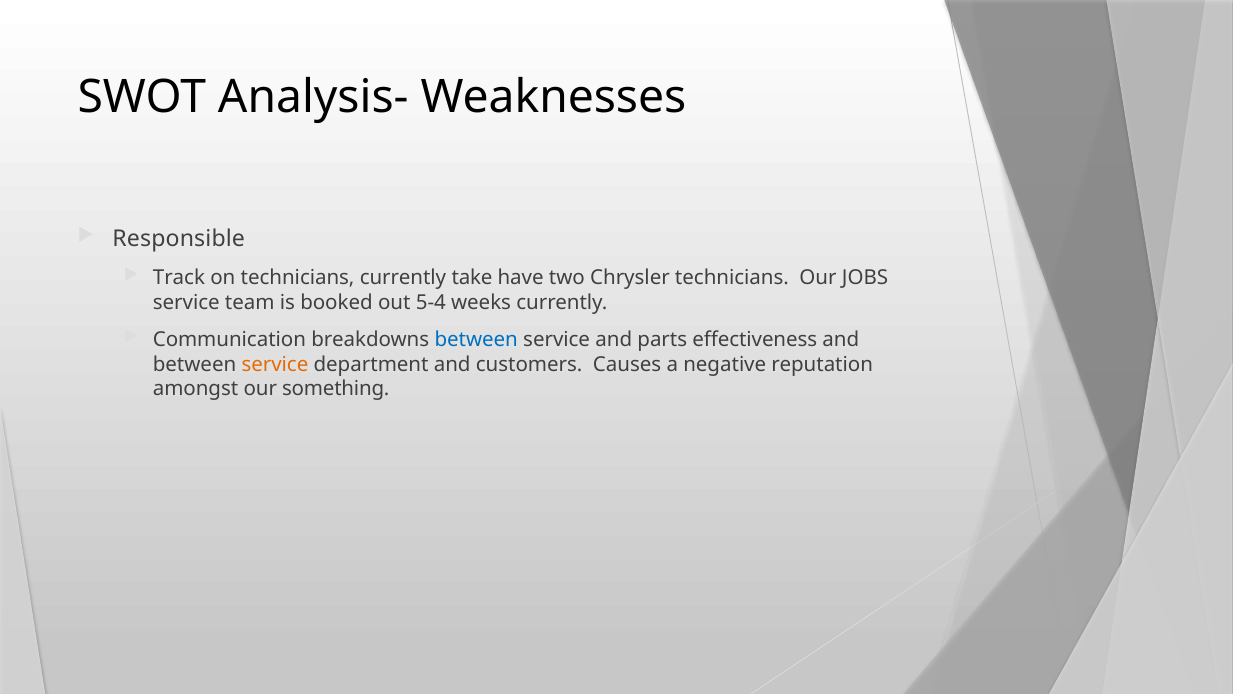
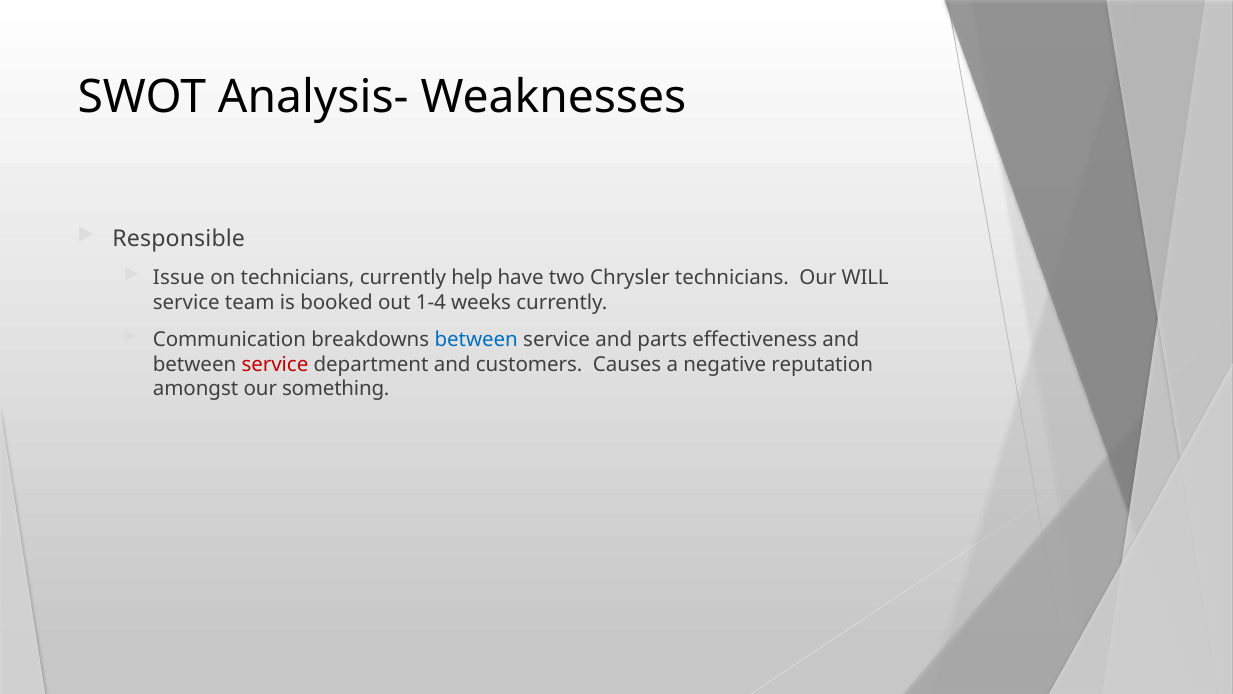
Track: Track -> Issue (179, 277)
take: take -> help (472, 277)
JOBS: JOBS -> WILL (865, 277)
5-4: 5-4 -> 1-4 (431, 302)
service colour: orange -> red (275, 364)
